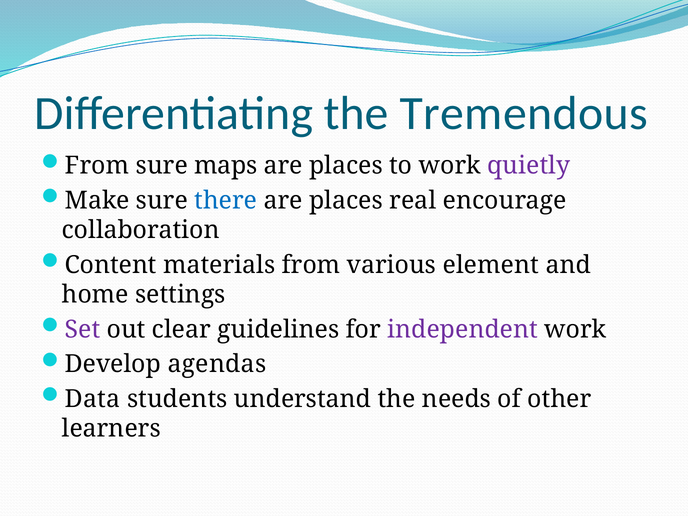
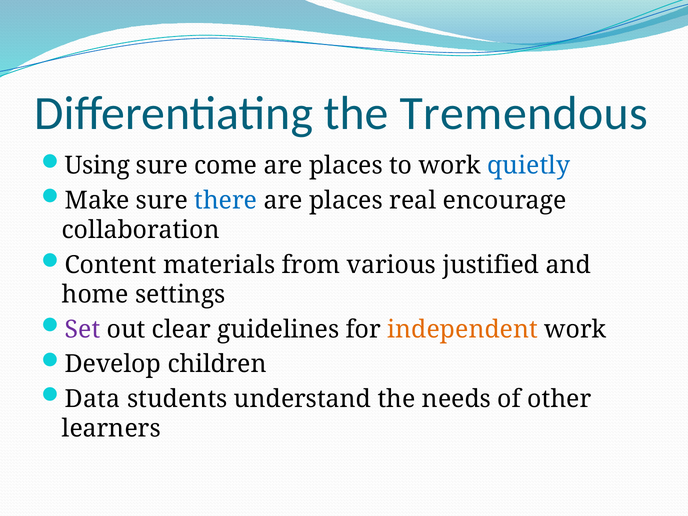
From: From -> Using (97, 166)
maps: maps -> come (226, 166)
quietly colour: purple -> blue (529, 166)
element: element -> justified (491, 265)
independent colour: purple -> orange (463, 329)
agendas: agendas -> children (217, 364)
